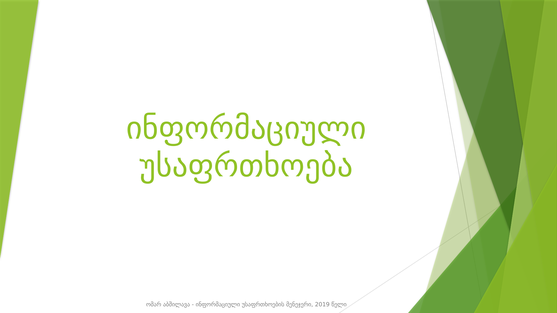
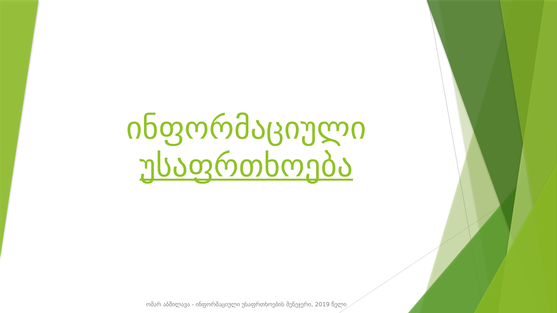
უსაფრთხოება underline: none -> present (246, 166)
